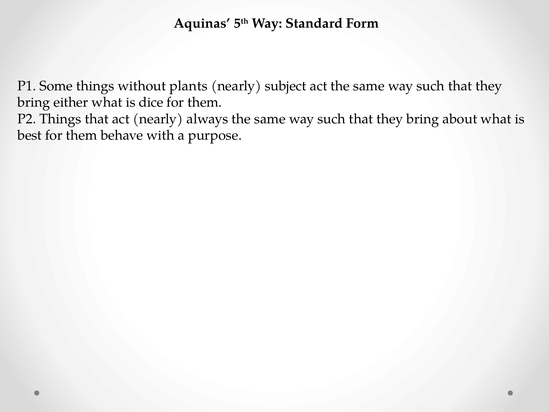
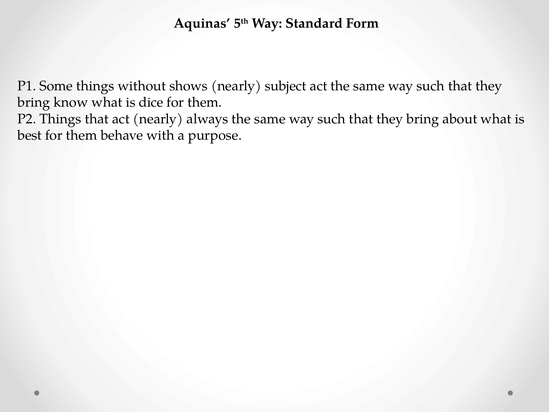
plants: plants -> shows (189, 86)
either: either -> know (71, 102)
